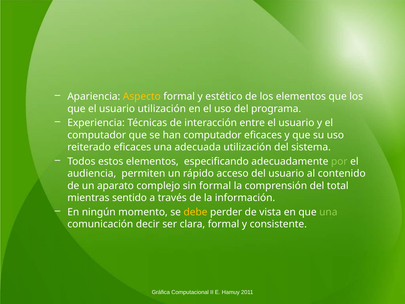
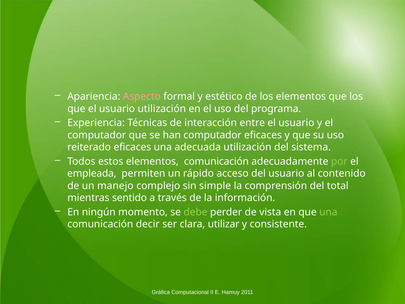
Aspecto colour: yellow -> pink (142, 97)
elementos especificando: especificando -> comunicación (216, 161)
audiencia: audiencia -> empleada (92, 174)
aparato: aparato -> manejo (115, 186)
sin formal: formal -> simple (215, 186)
debe colour: yellow -> light green (195, 212)
clara formal: formal -> utilizar (224, 224)
